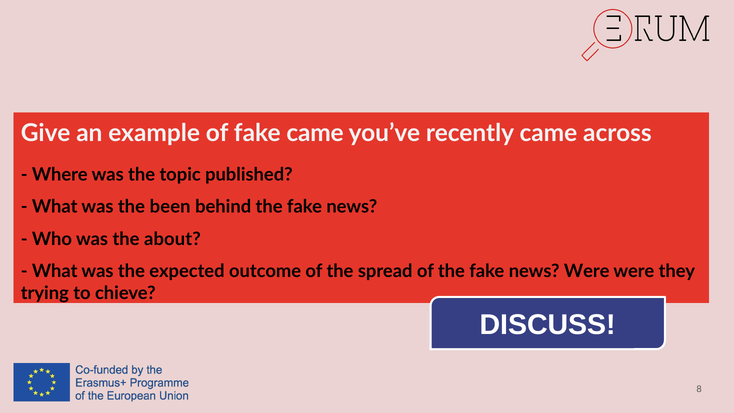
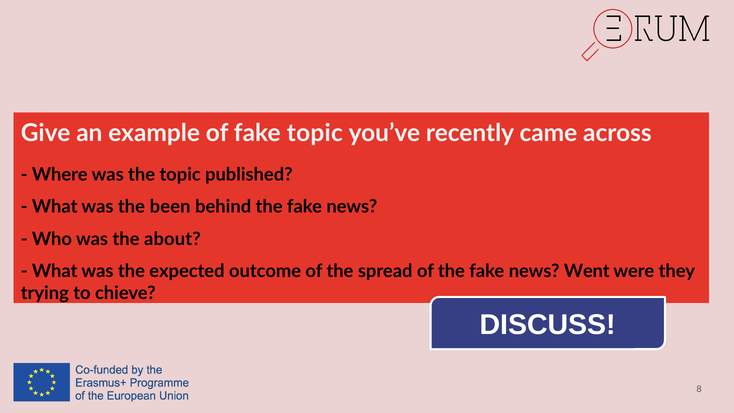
fake came: came -> topic (315, 133)
news Were: Were -> Went (587, 271)
